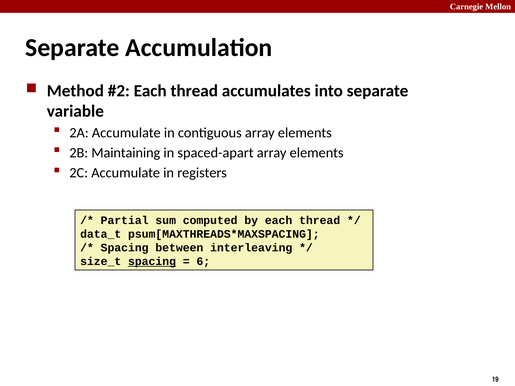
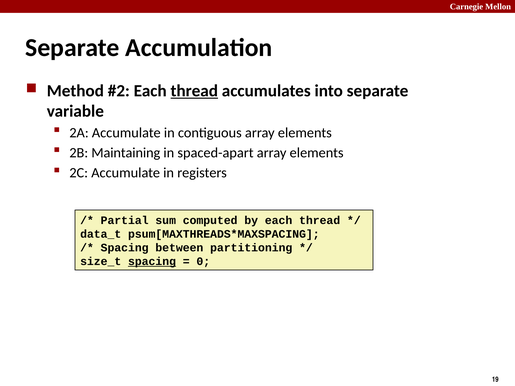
thread underline: none -> present (194, 91)
interleaving: interleaving -> partitioning (251, 248)
6: 6 -> 0 (203, 262)
